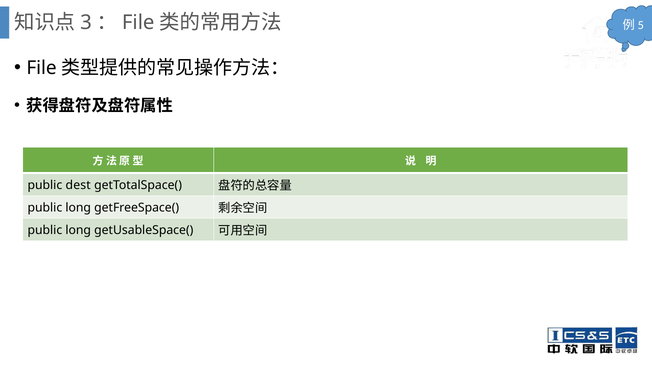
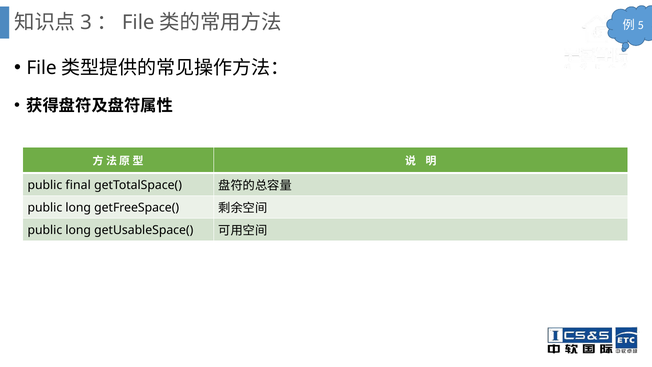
dest: dest -> final (78, 185)
